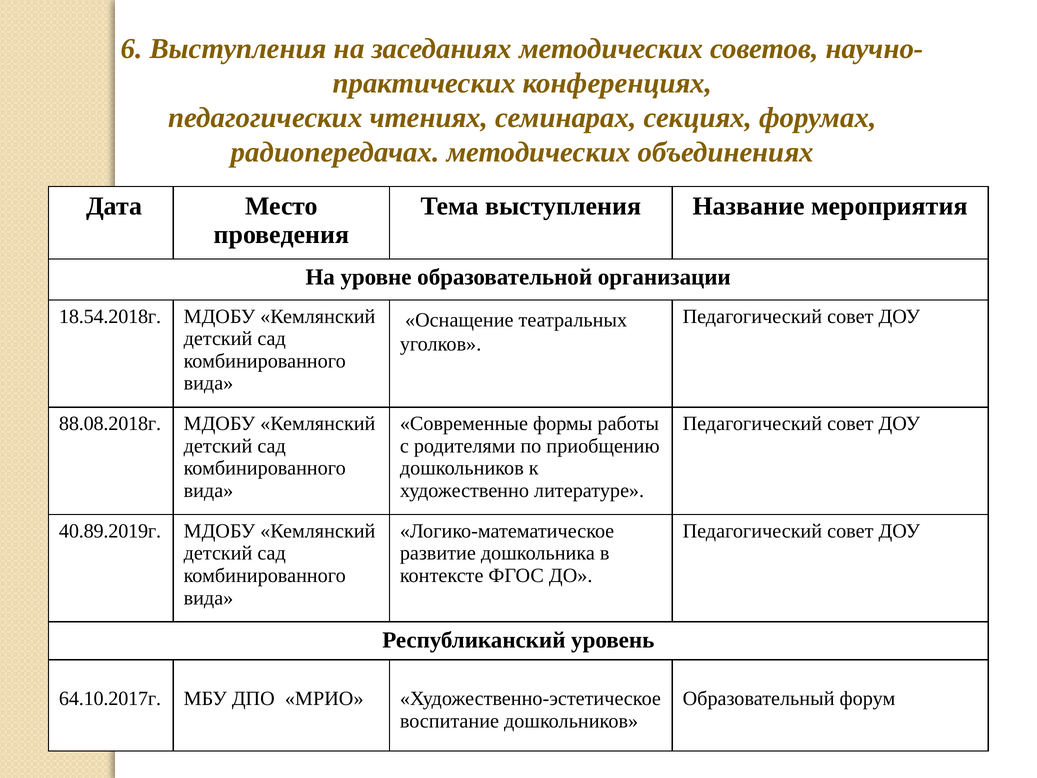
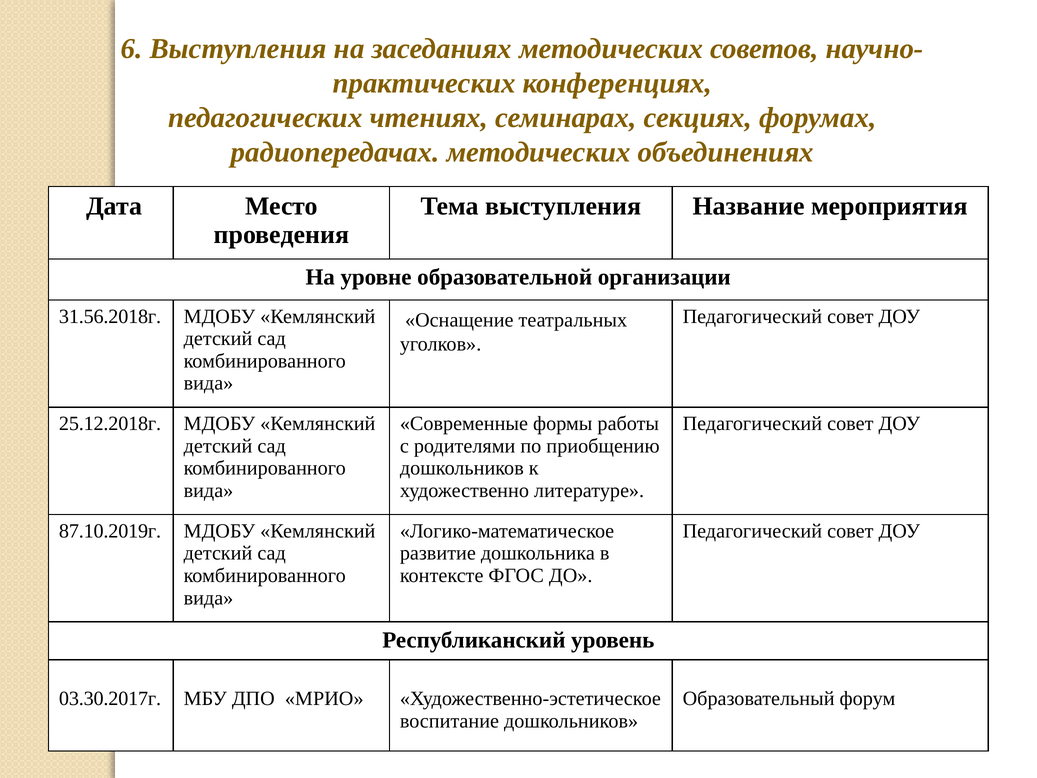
18.54.2018г: 18.54.2018г -> 31.56.2018г (110, 316)
88.08.2018г: 88.08.2018г -> 25.12.2018г (110, 424)
40.89.2019г: 40.89.2019г -> 87.10.2019г (110, 531)
64.10.2017г: 64.10.2017г -> 03.30.2017г (110, 698)
